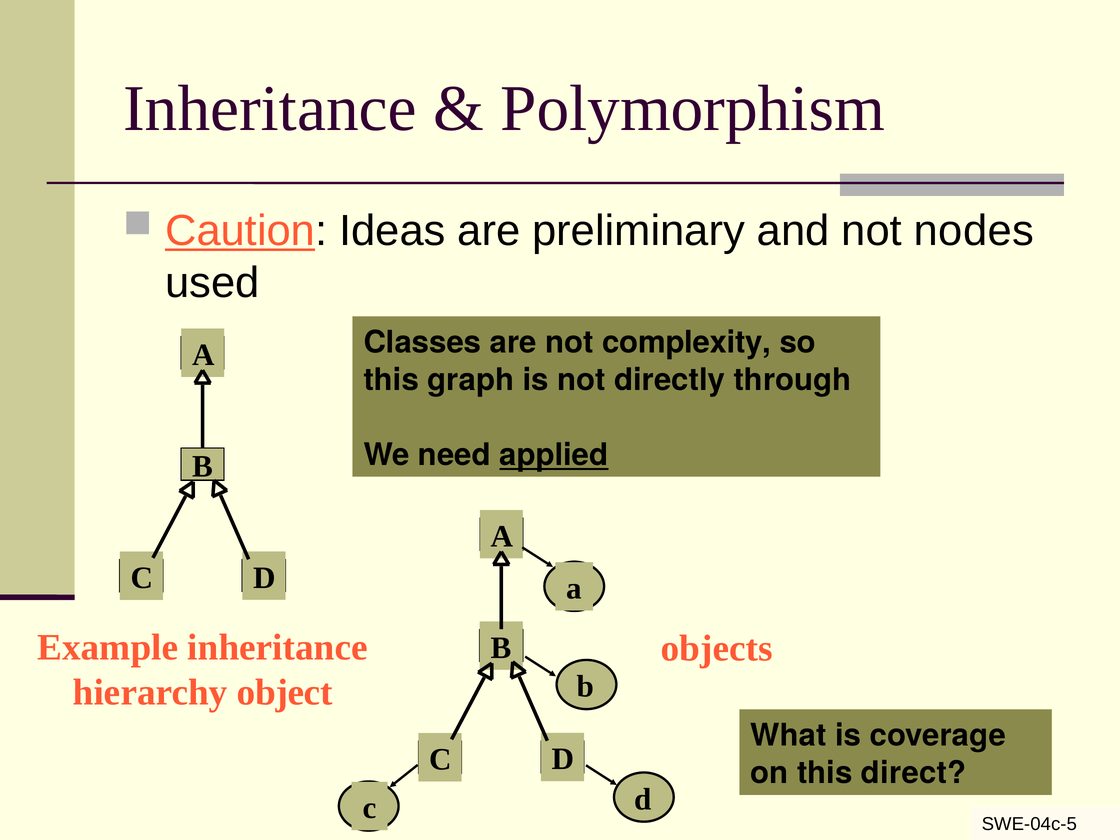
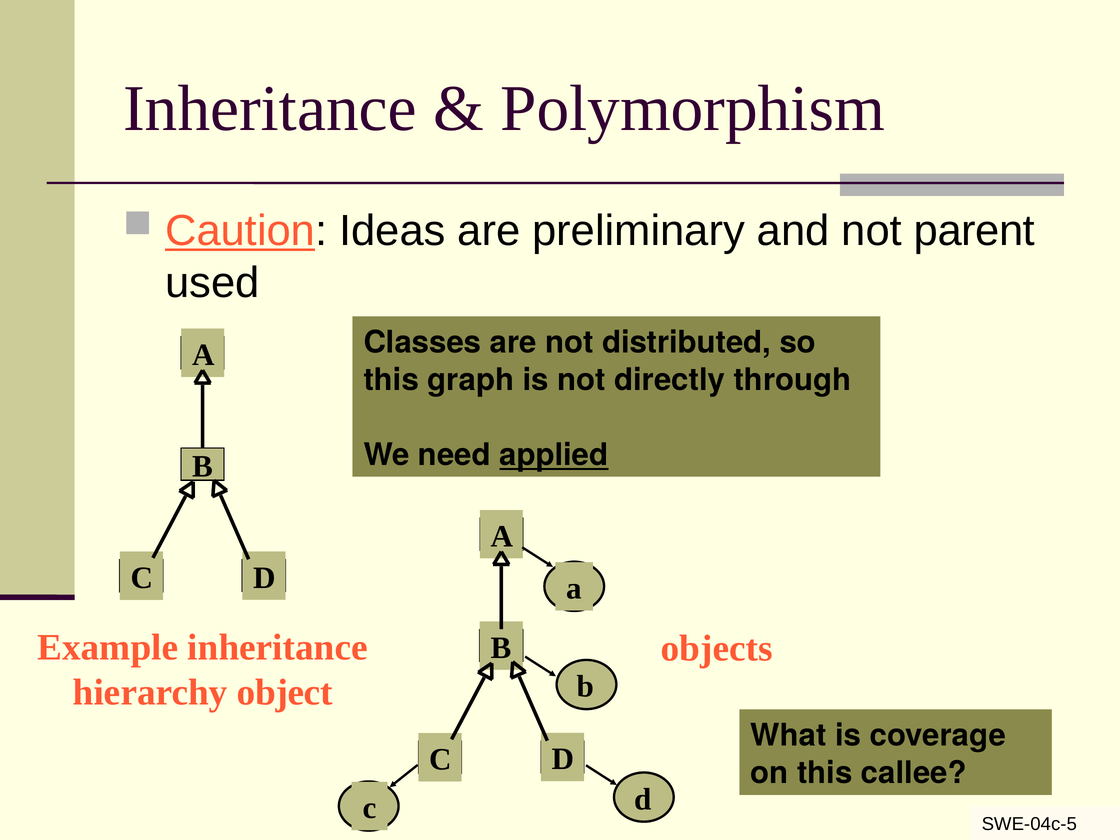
nodes: nodes -> parent (974, 231)
complexity: complexity -> distributed (687, 343)
direct: direct -> callee (914, 773)
